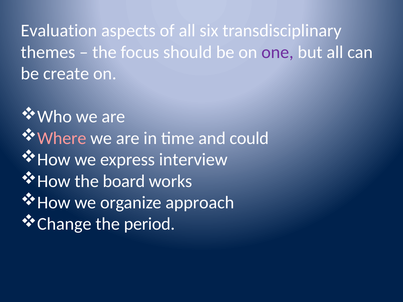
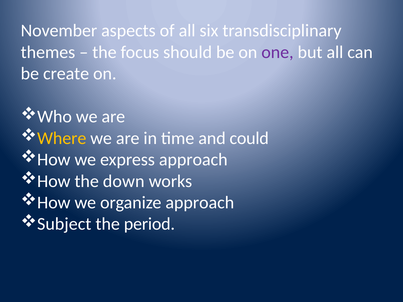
Evaluation: Evaluation -> November (59, 31)
Where colour: pink -> yellow (62, 138)
express interview: interview -> approach (193, 160)
board: board -> down (124, 181)
Change: Change -> Subject (64, 224)
